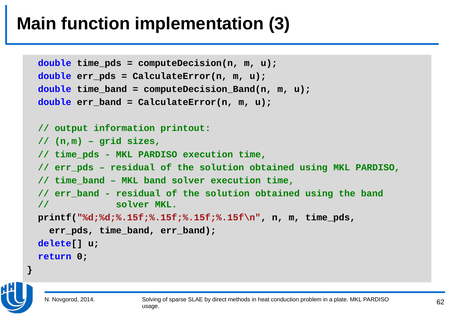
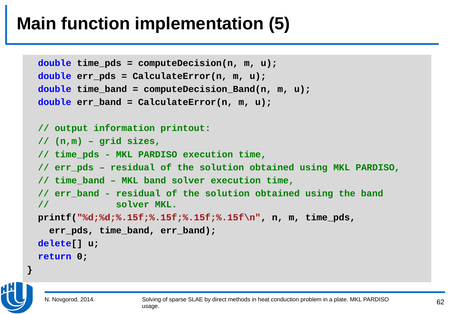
3: 3 -> 5 (279, 24)
